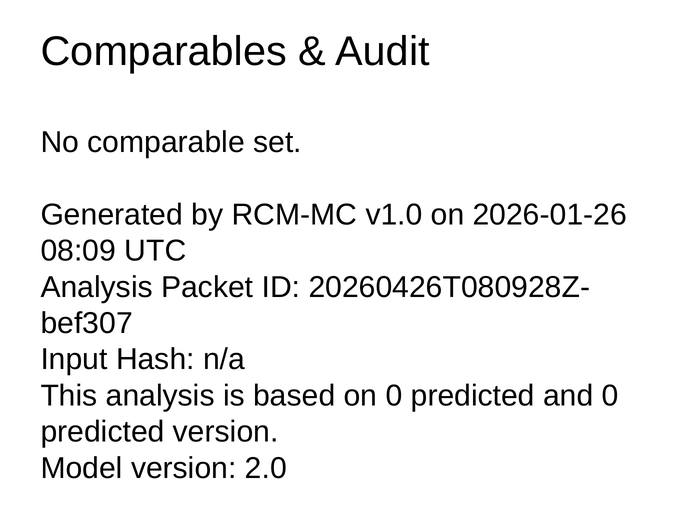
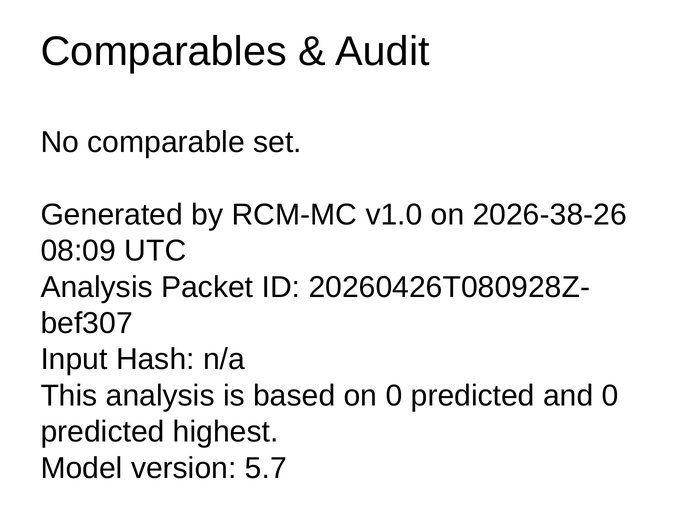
2026-01-26: 2026-01-26 -> 2026-38-26 (550, 215)
predicted version: version -> highest (226, 432)
2.0: 2.0 -> 5.7 (266, 468)
